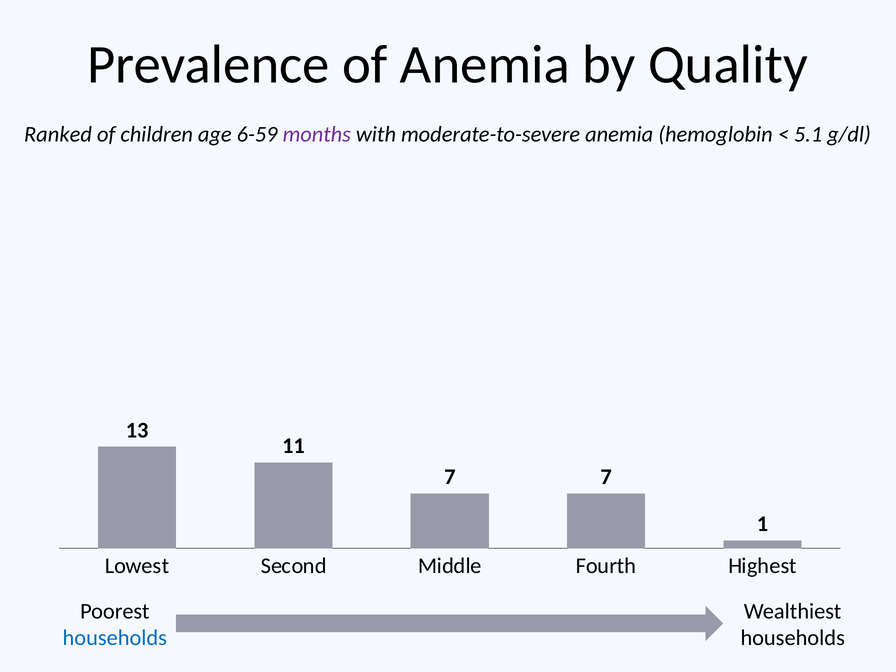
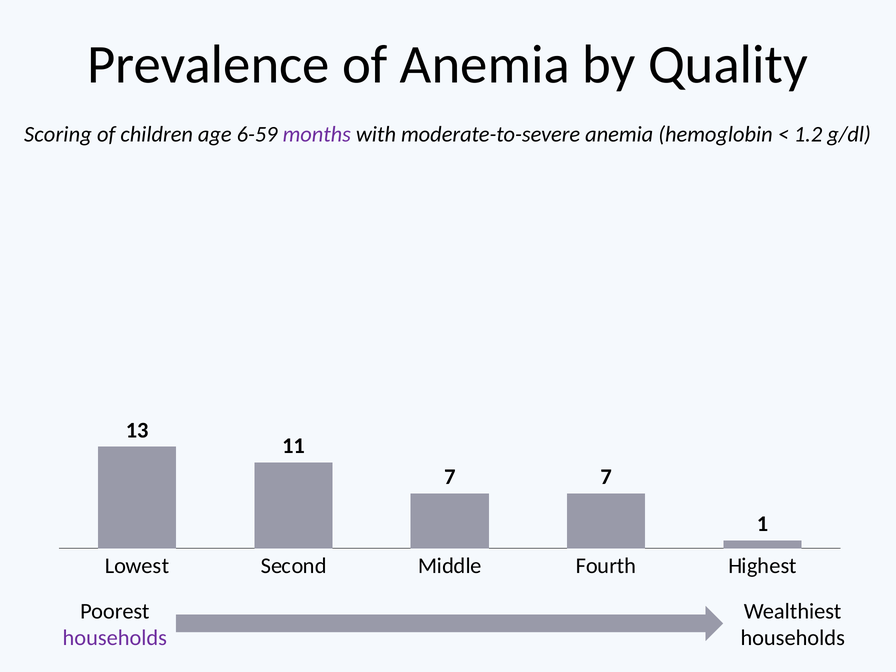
Ranked: Ranked -> Scoring (58, 134)
5.1: 5.1 -> 1.2 (808, 134)
households colour: blue -> purple (115, 638)
